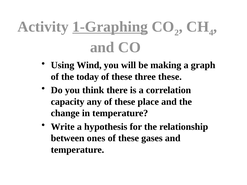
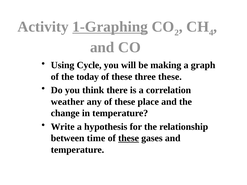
Wind: Wind -> Cycle (89, 65)
capacity: capacity -> weather (68, 102)
ones: ones -> time (96, 138)
these underline: none -> present (129, 138)
